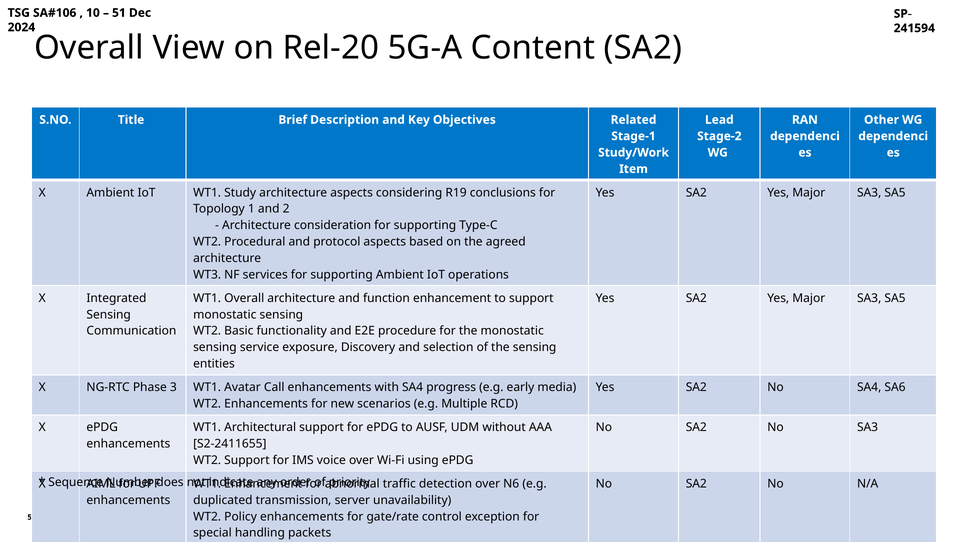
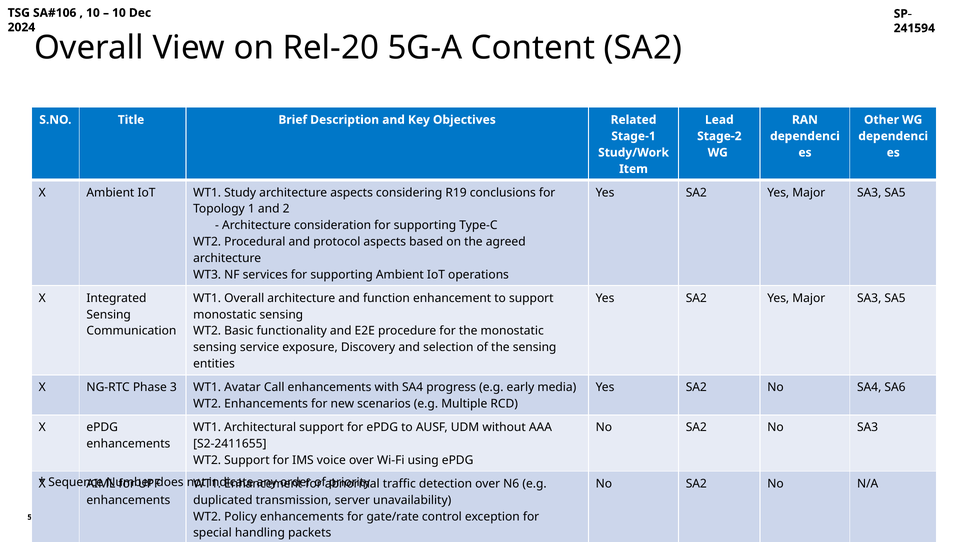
51: 51 -> 10 (119, 13)
